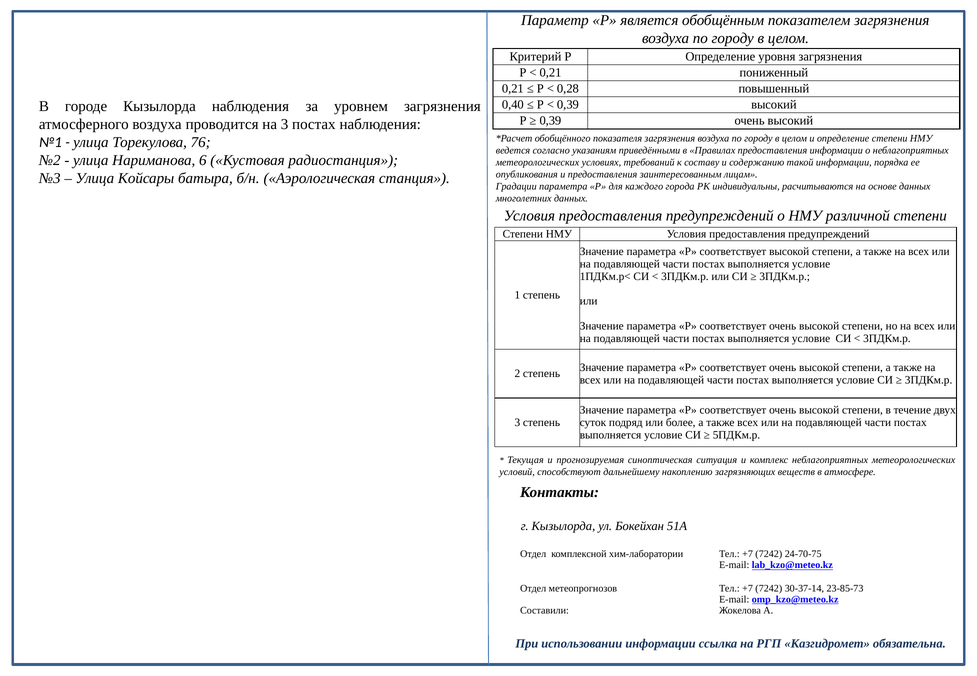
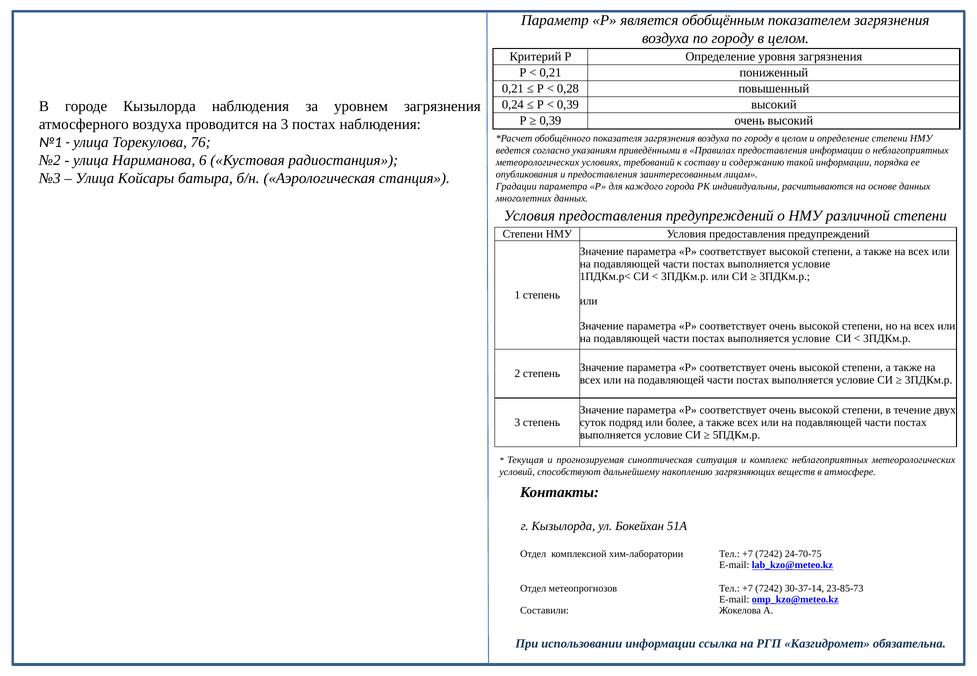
0,40: 0,40 -> 0,24 (513, 105)
